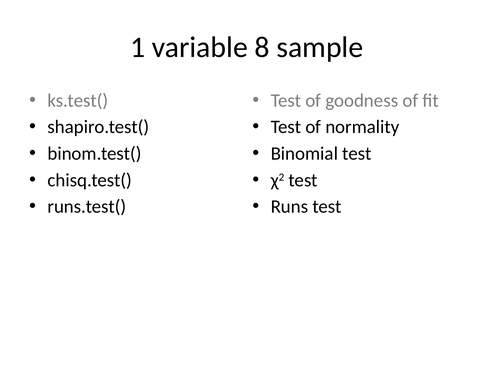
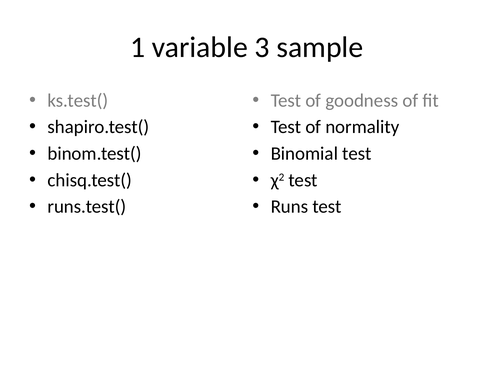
8: 8 -> 3 (262, 47)
